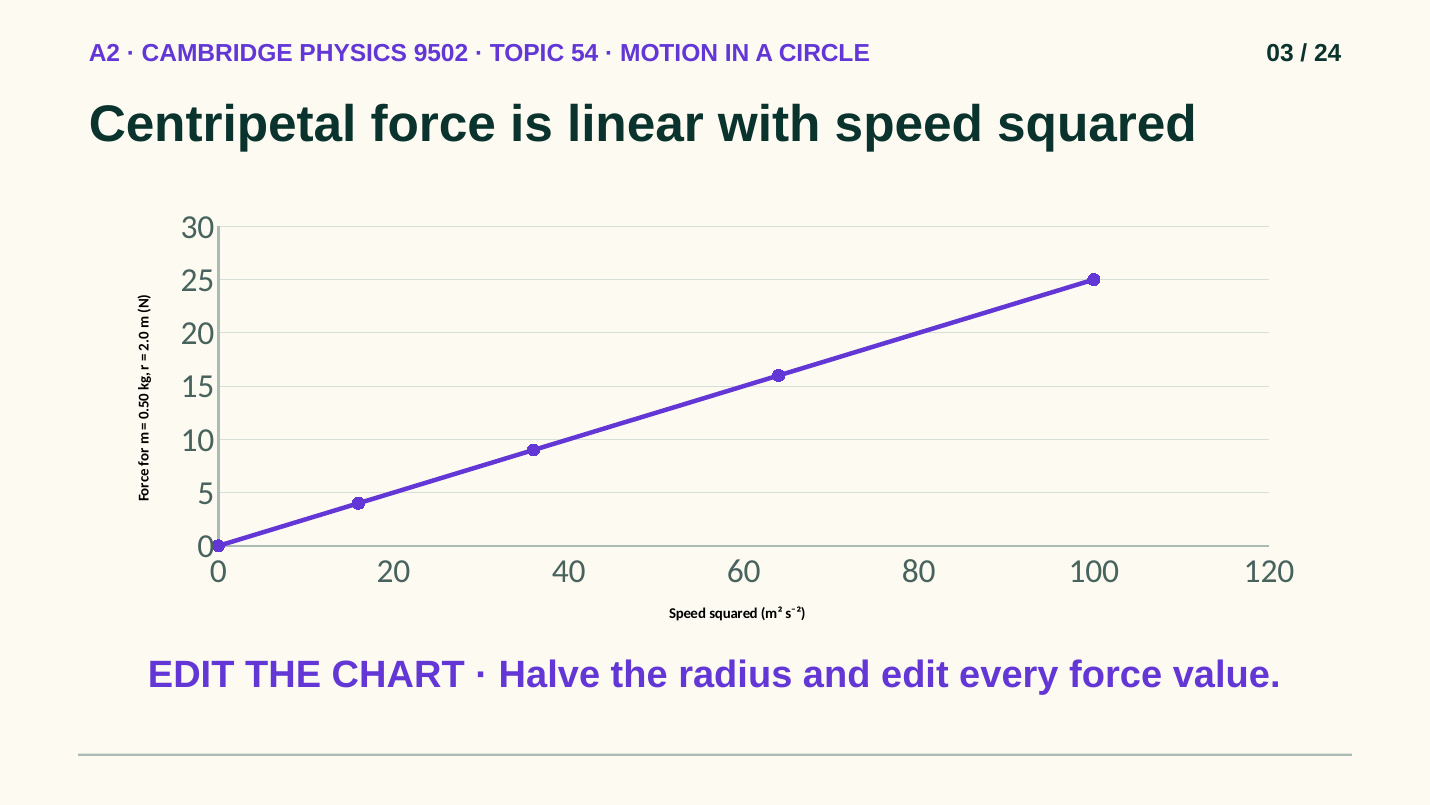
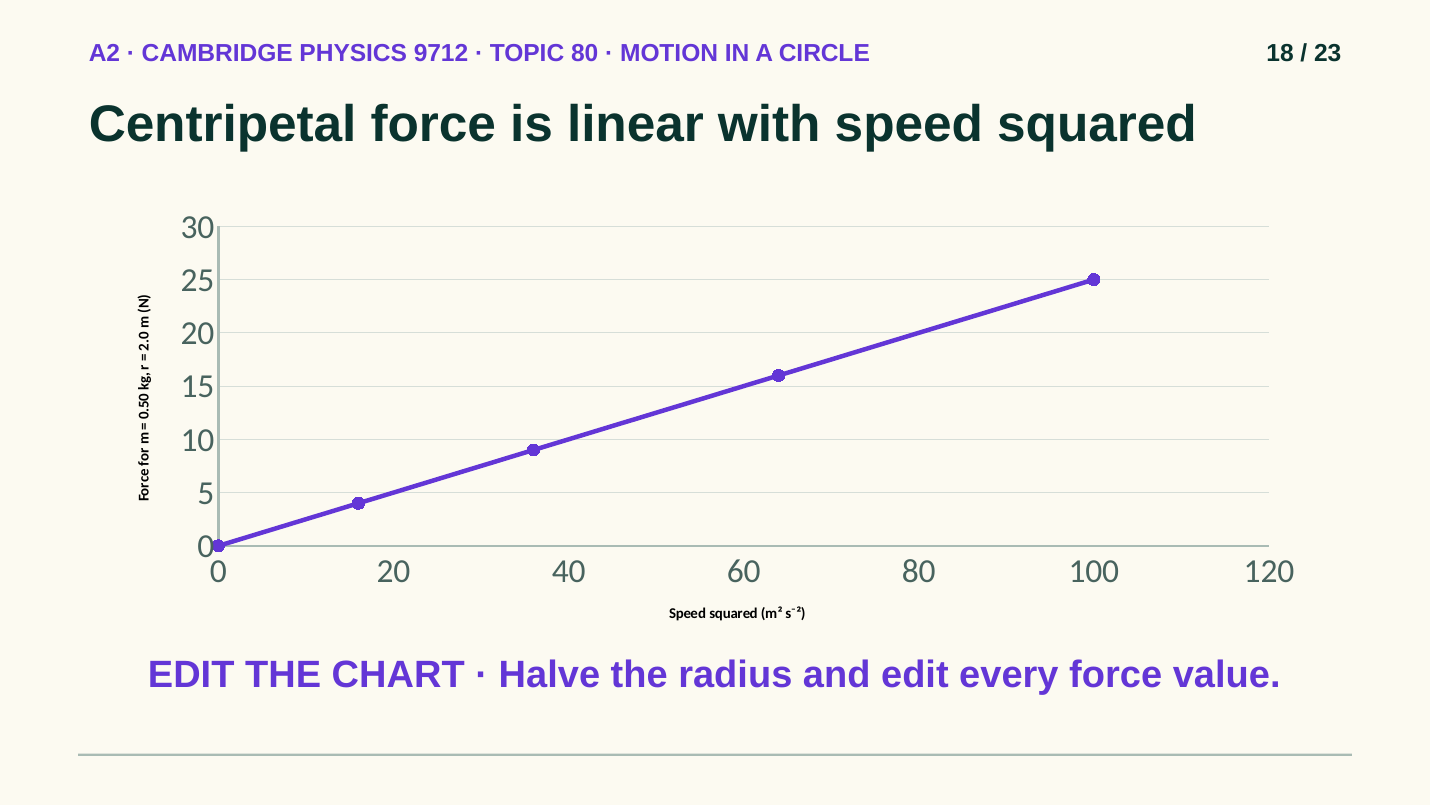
9502: 9502 -> 9712 (441, 53)
TOPIC 54: 54 -> 80 (585, 53)
03: 03 -> 18 (1280, 53)
24: 24 -> 23 (1328, 53)
